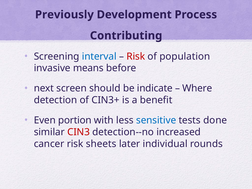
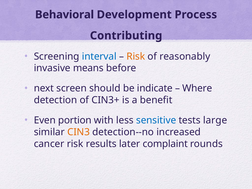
Previously: Previously -> Behavioral (65, 15)
Risk colour: red -> orange (136, 56)
population: population -> reasonably (185, 56)
done: done -> large (215, 120)
CIN3 colour: red -> orange (79, 132)
sheets: sheets -> results (101, 144)
individual: individual -> complaint (165, 144)
